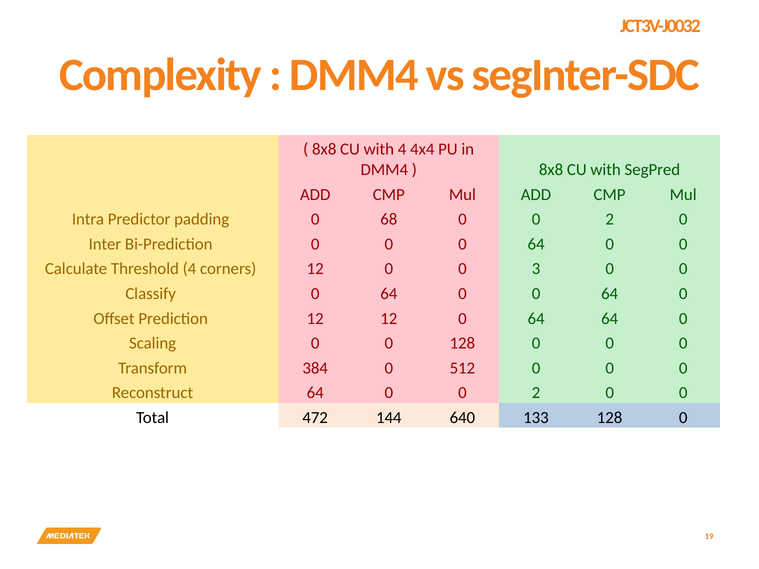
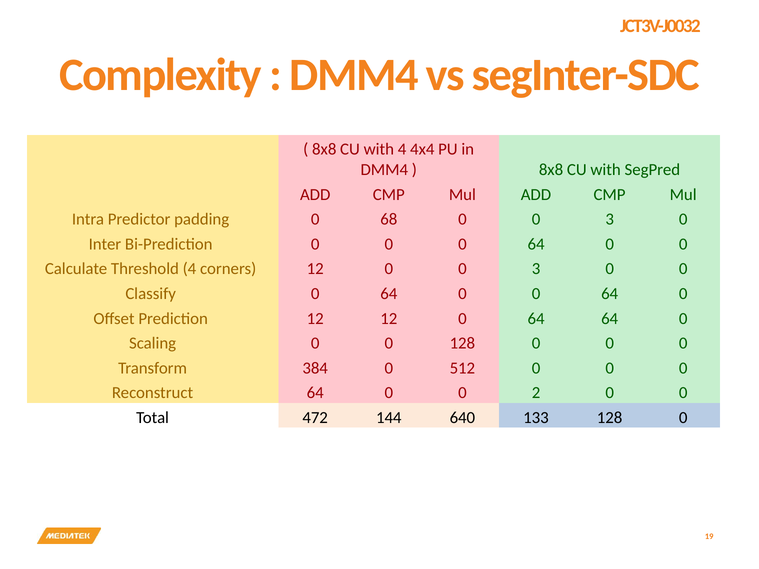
68 0 0 2: 2 -> 3 (610, 220)
